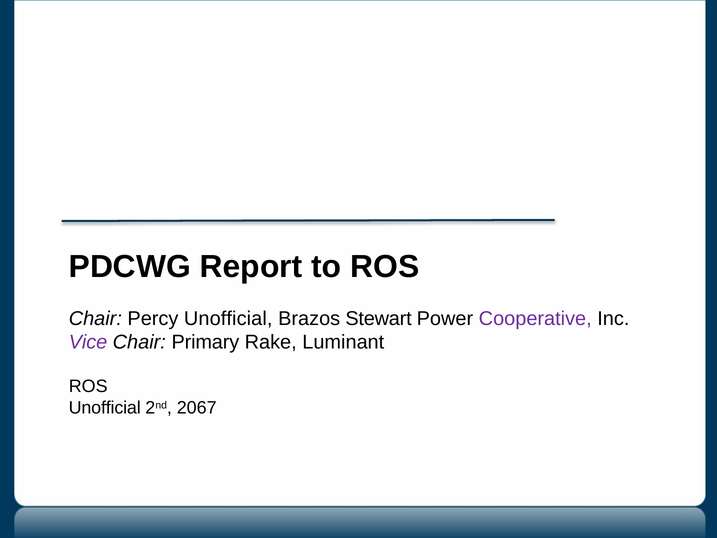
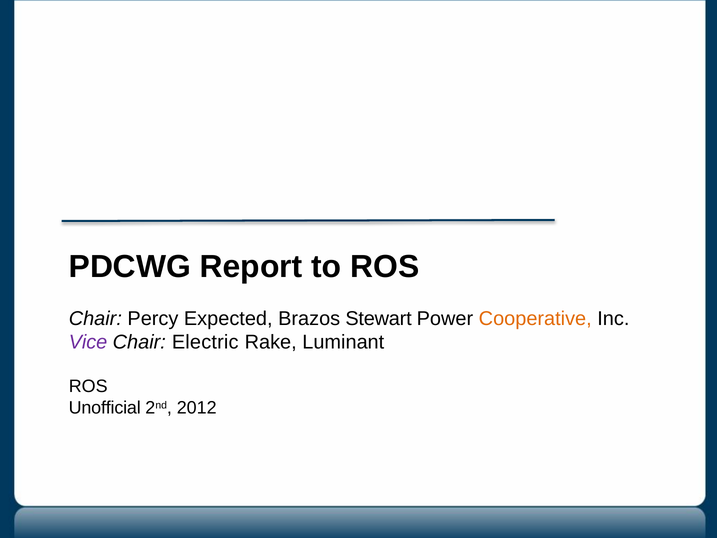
Percy Unofficial: Unofficial -> Expected (228, 318)
Cooperative colour: purple -> orange (535, 318)
Primary: Primary -> Electric (205, 342)
2067: 2067 -> 2012 (197, 408)
